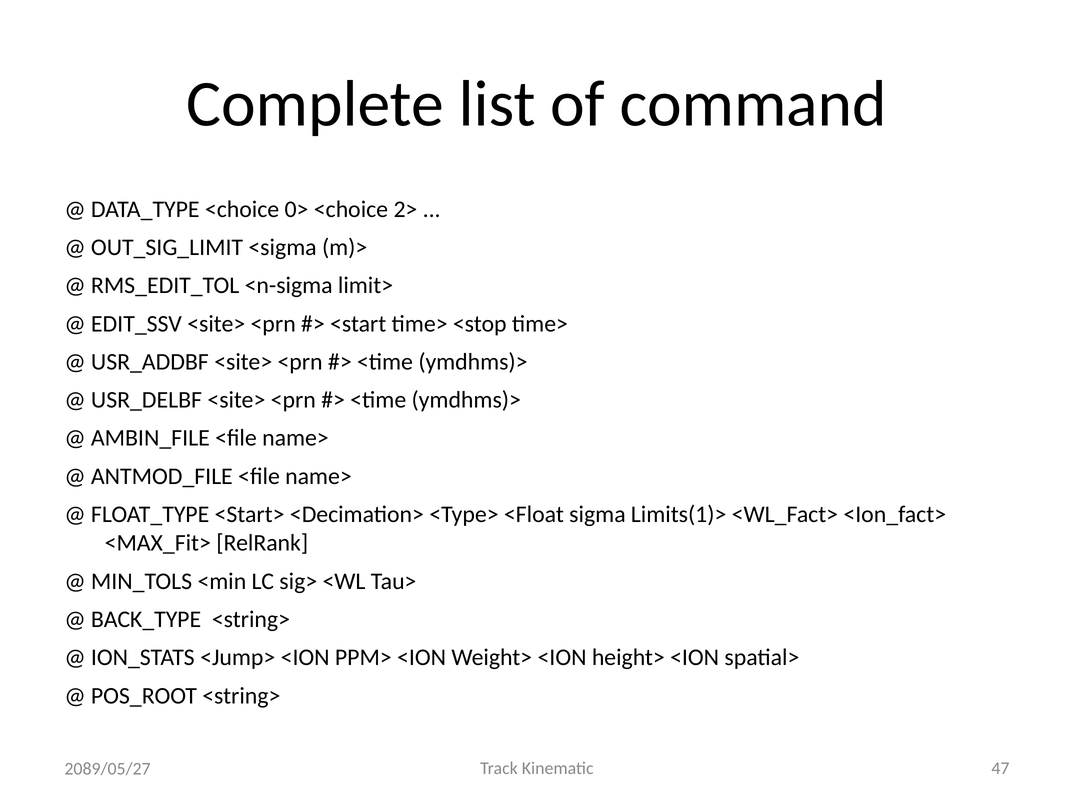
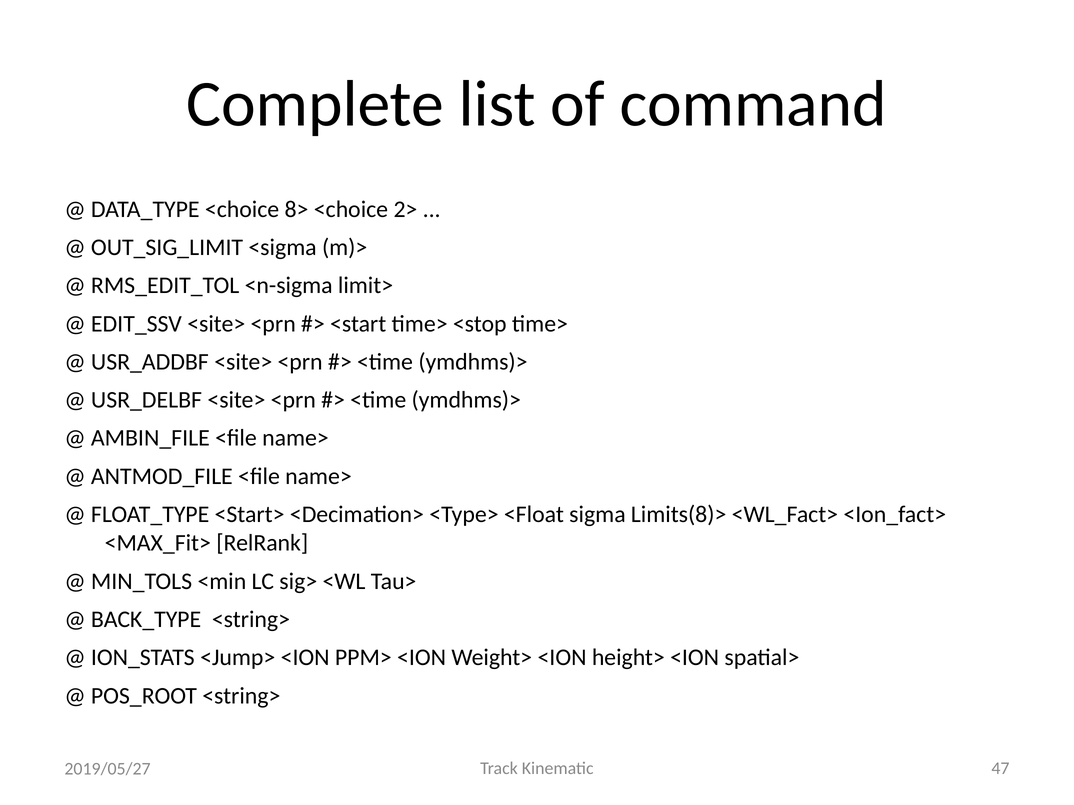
0>: 0> -> 8> (296, 209)
Limits(1)>: Limits(1)> -> Limits(8)> (679, 515)
2089/05/27: 2089/05/27 -> 2019/05/27 (108, 769)
